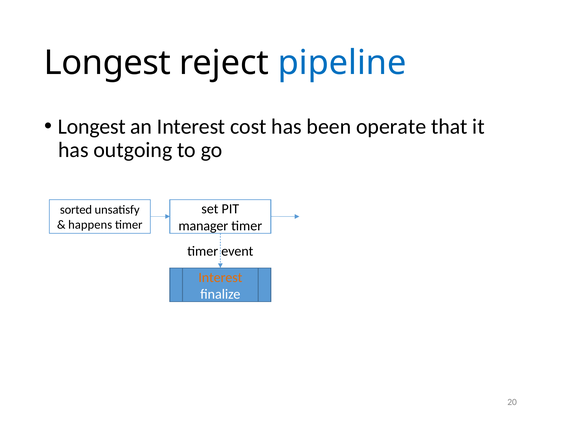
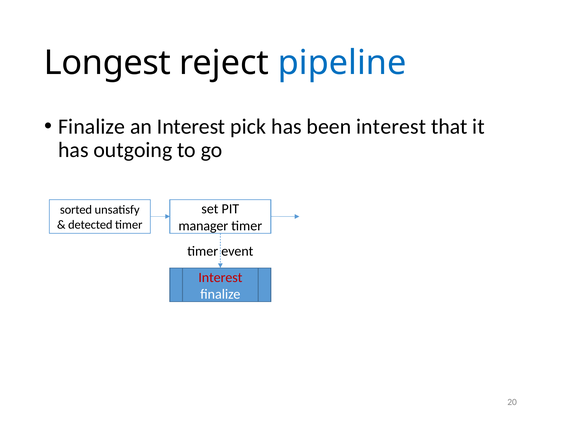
Longest: Longest -> Finalize (92, 126)
cost: cost -> pick (248, 126)
been operate: operate -> interest (391, 126)
happens: happens -> detected (90, 225)
Interest colour: orange -> red (220, 277)
